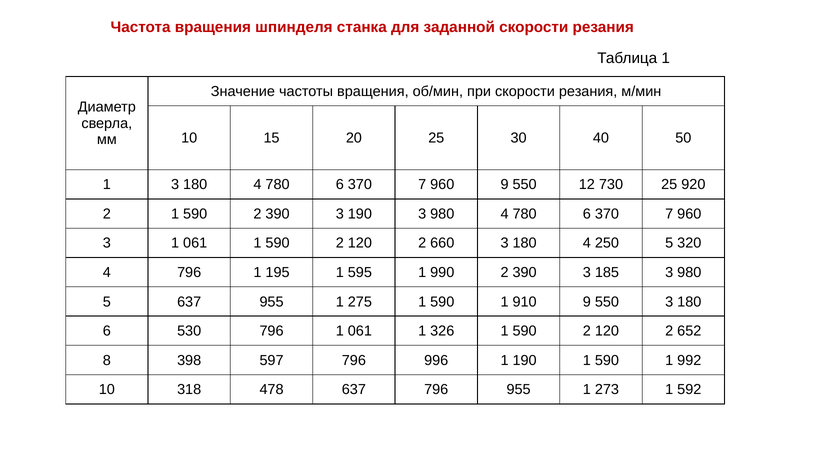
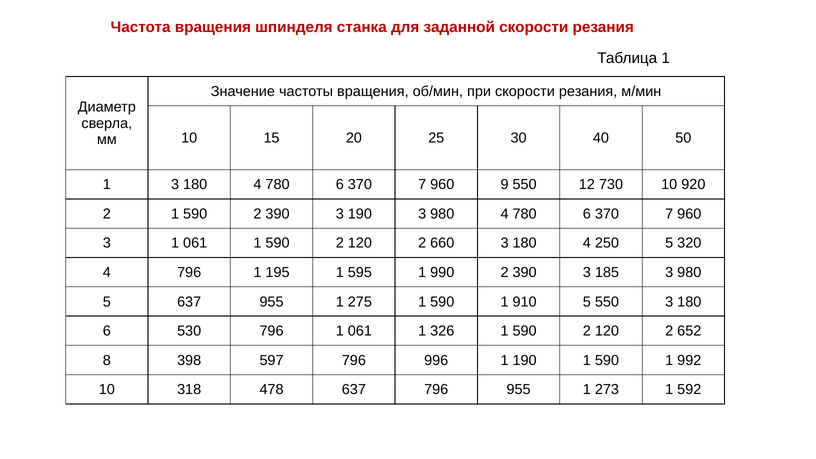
730 25: 25 -> 10 (669, 185)
910 9: 9 -> 5 (587, 302)
